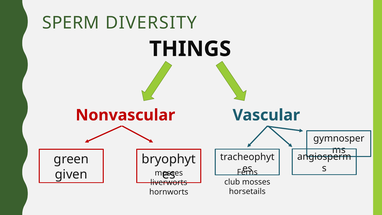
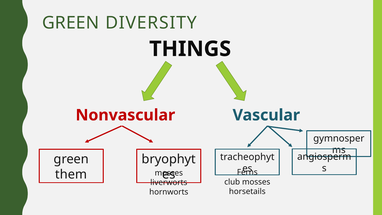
SPERM: SPERM -> GREEN (71, 23)
given: given -> them (71, 174)
